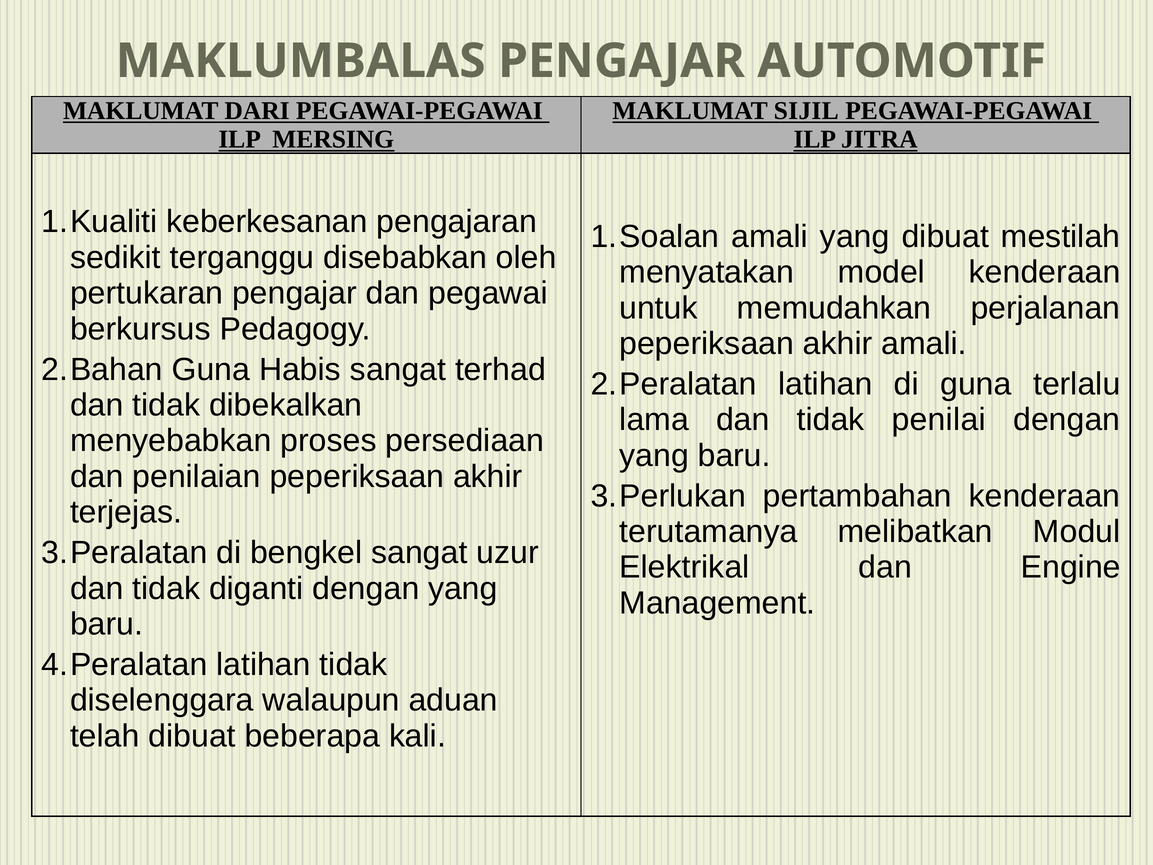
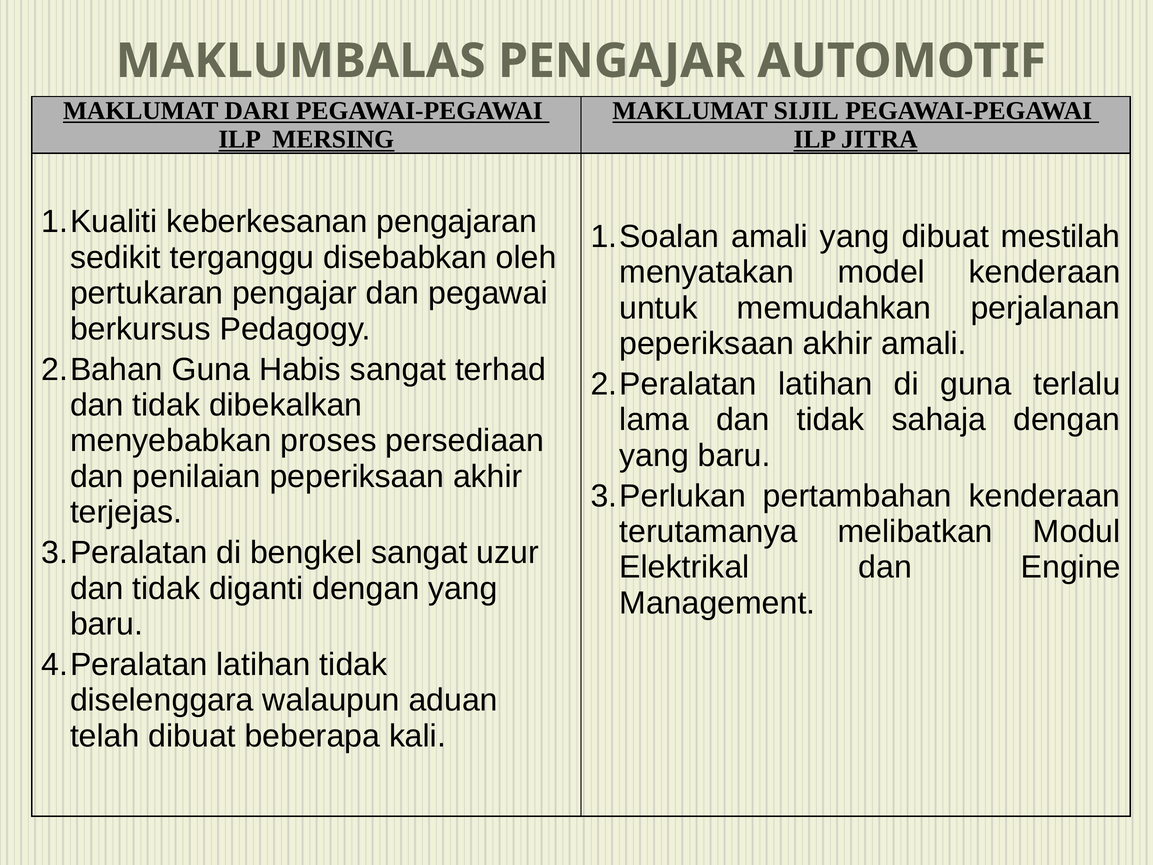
penilai: penilai -> sahaja (939, 420)
